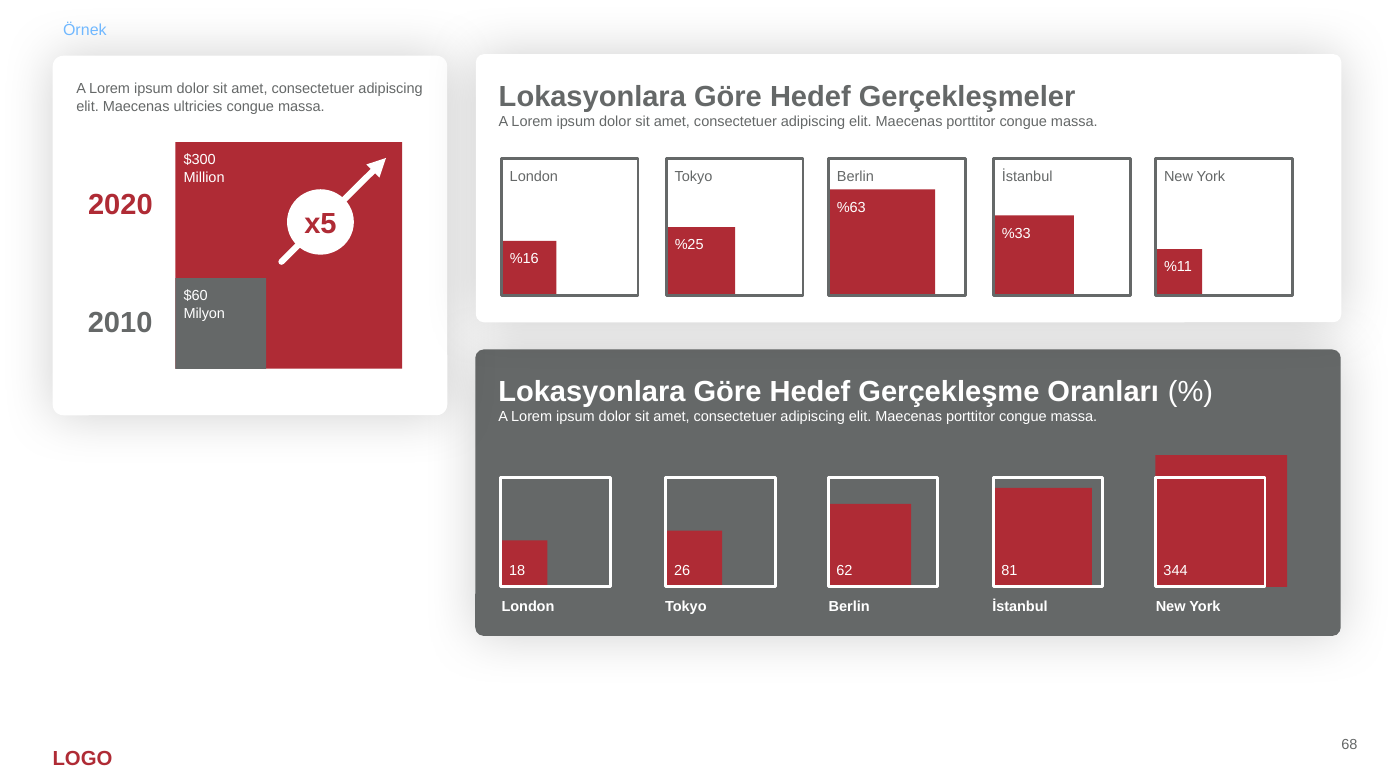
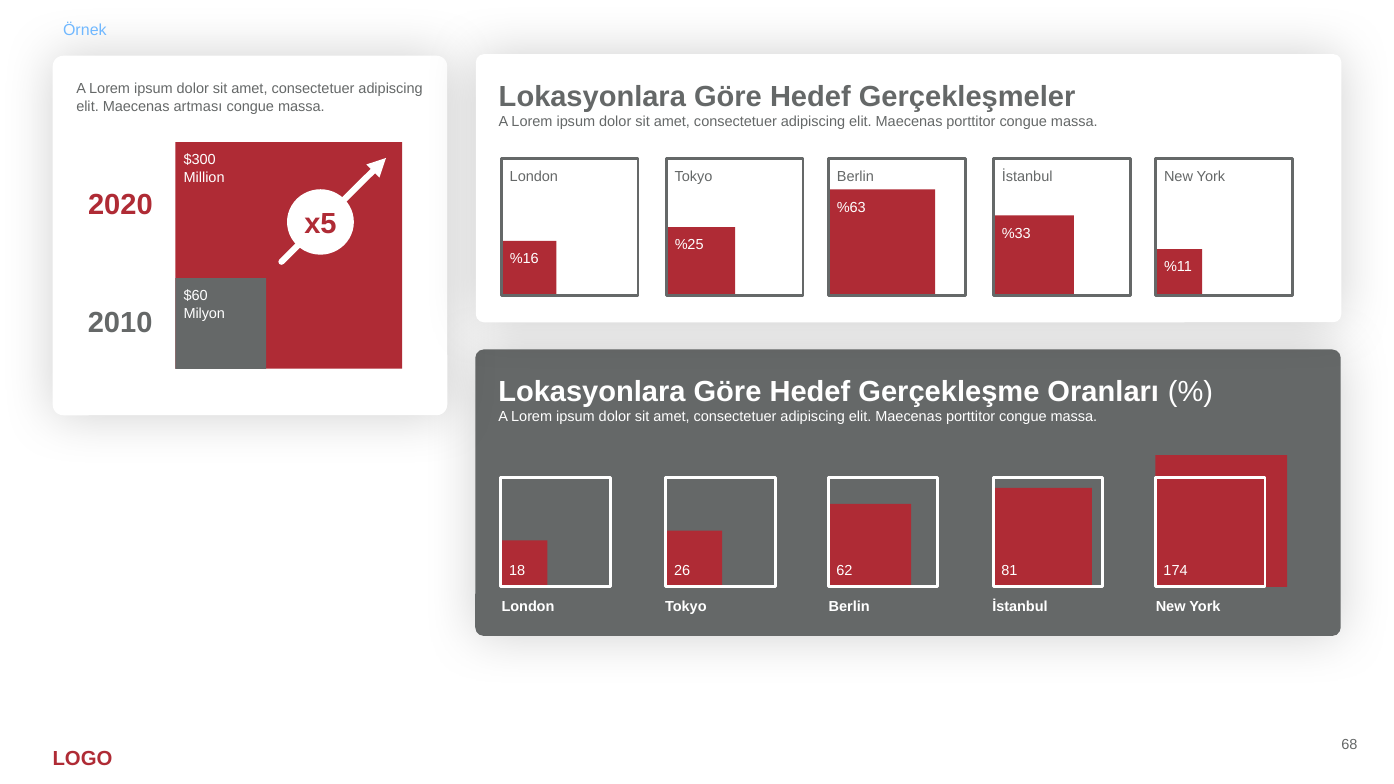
ultricies: ultricies -> artması (198, 107)
344: 344 -> 174 (1176, 571)
